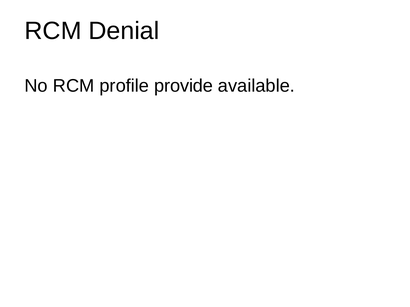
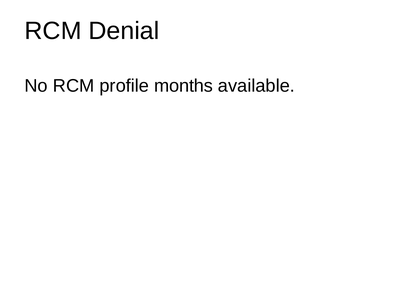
provide: provide -> months (184, 86)
